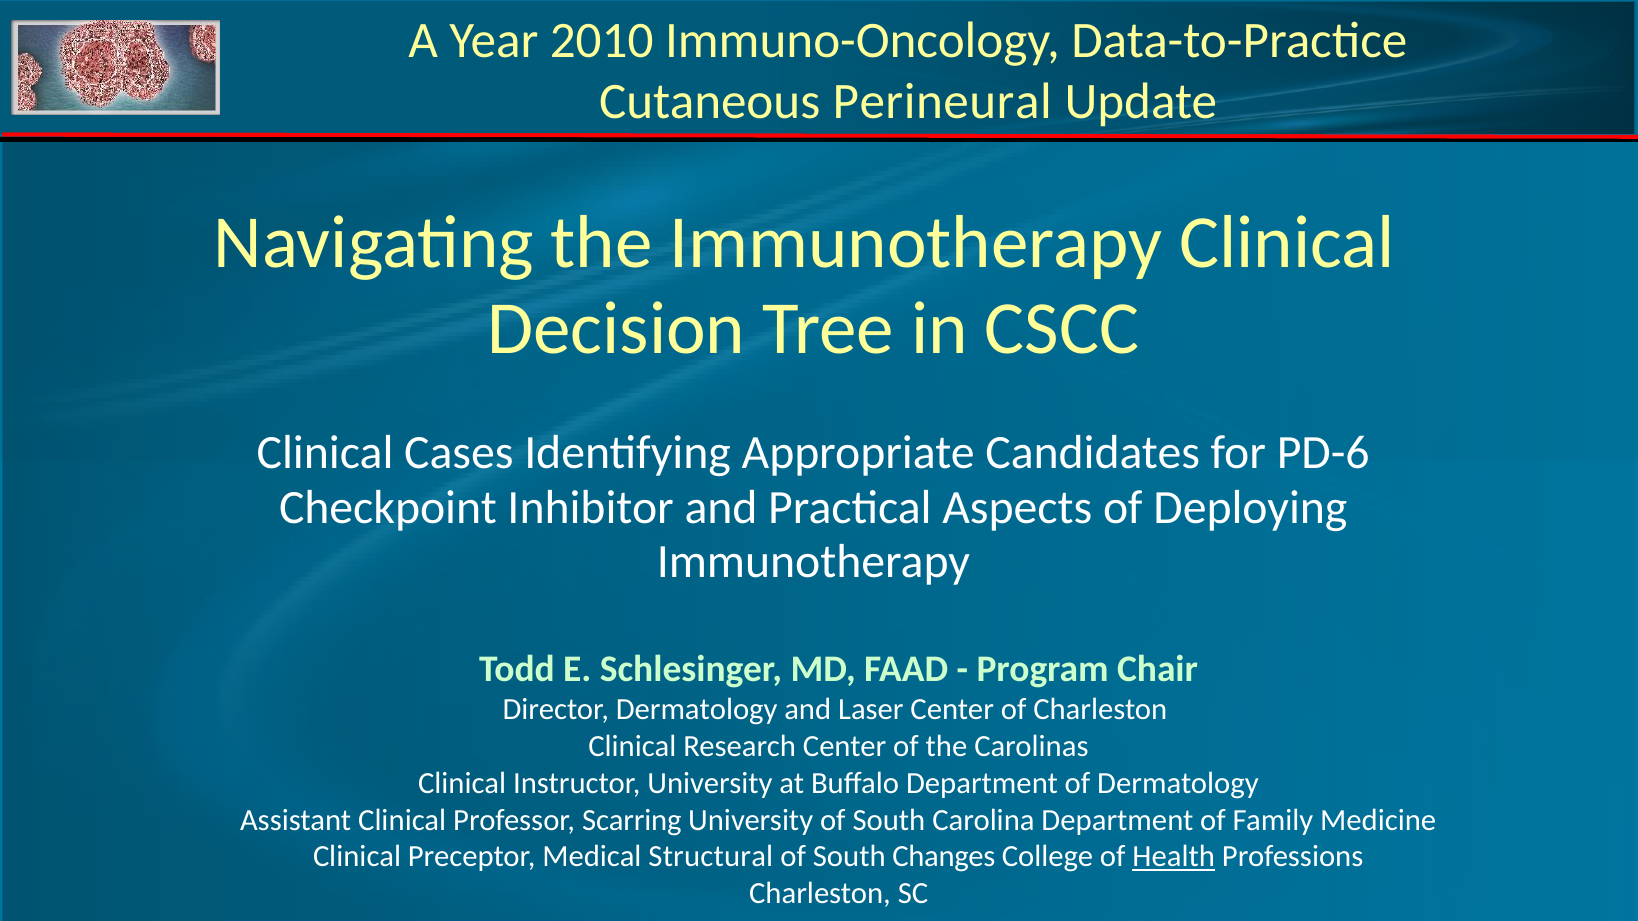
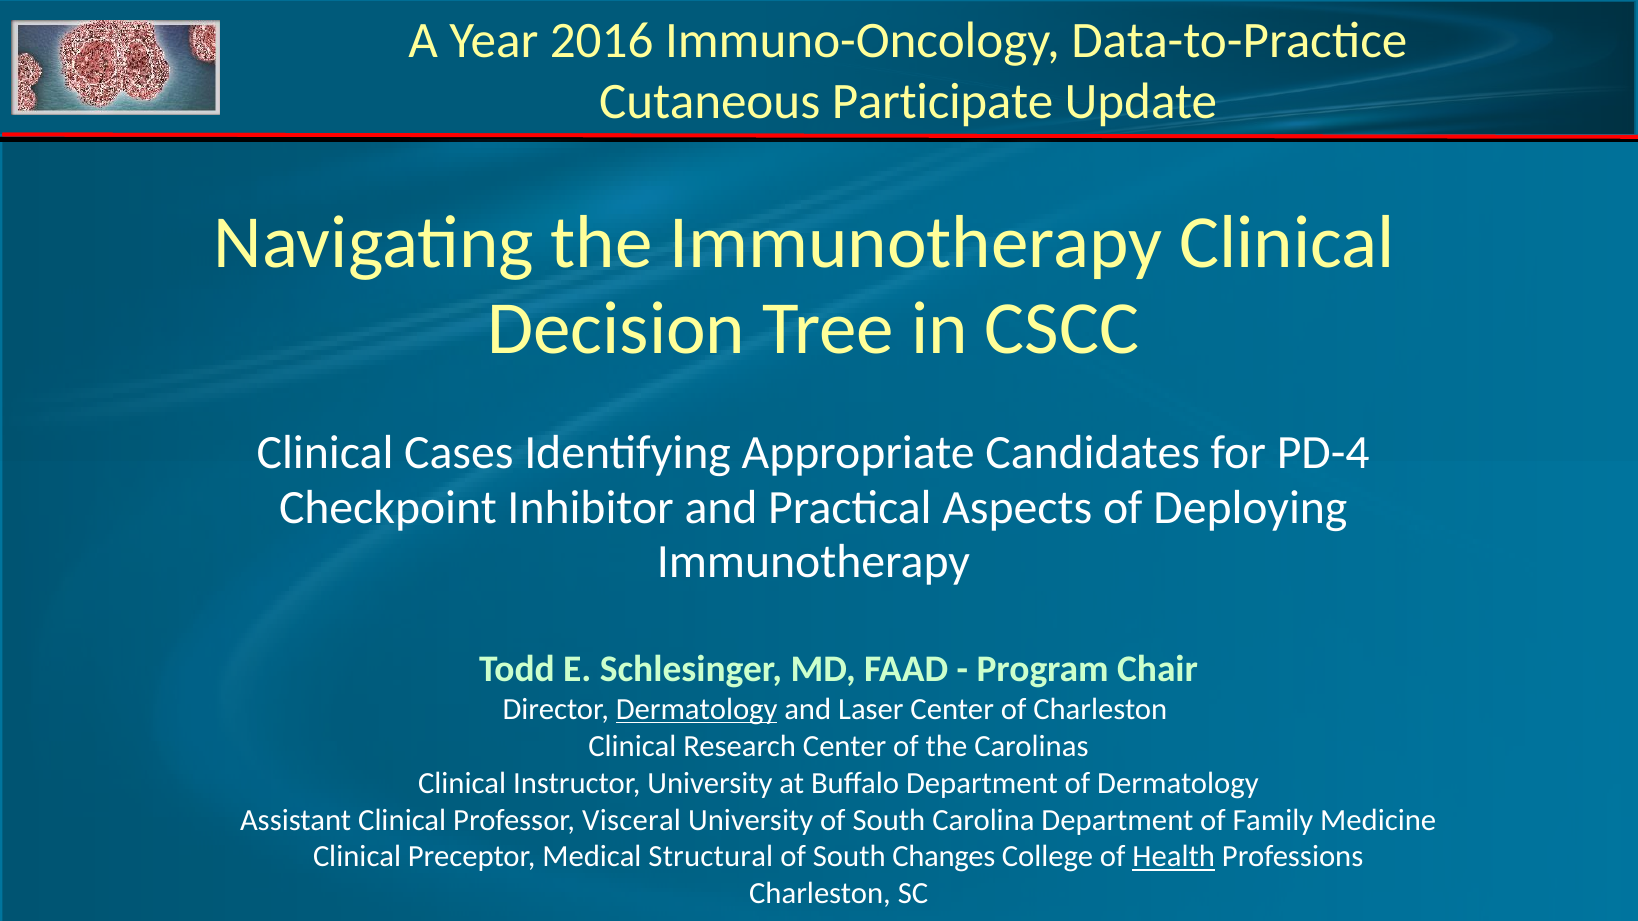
2010: 2010 -> 2016 (602, 40)
Perineural: Perineural -> Participate (943, 102)
PD-6: PD-6 -> PD-4 (1323, 453)
Dermatology underline: none -> present (697, 710)
Scarring: Scarring -> Visceral (632, 820)
